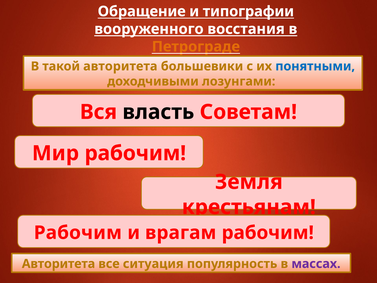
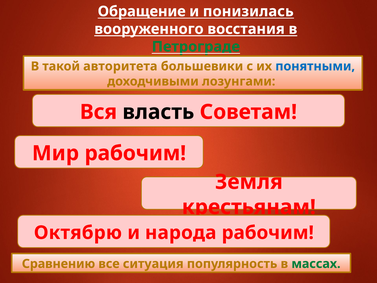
типографии: типографии -> понизилась (248, 11)
Петрограде colour: orange -> green (196, 47)
Рабочим: Рабочим -> Октябрю (78, 233)
врагам: врагам -> народа (181, 233)
Авторитета: Авторитета -> Сравнению (58, 264)
массах colour: purple -> green (316, 264)
